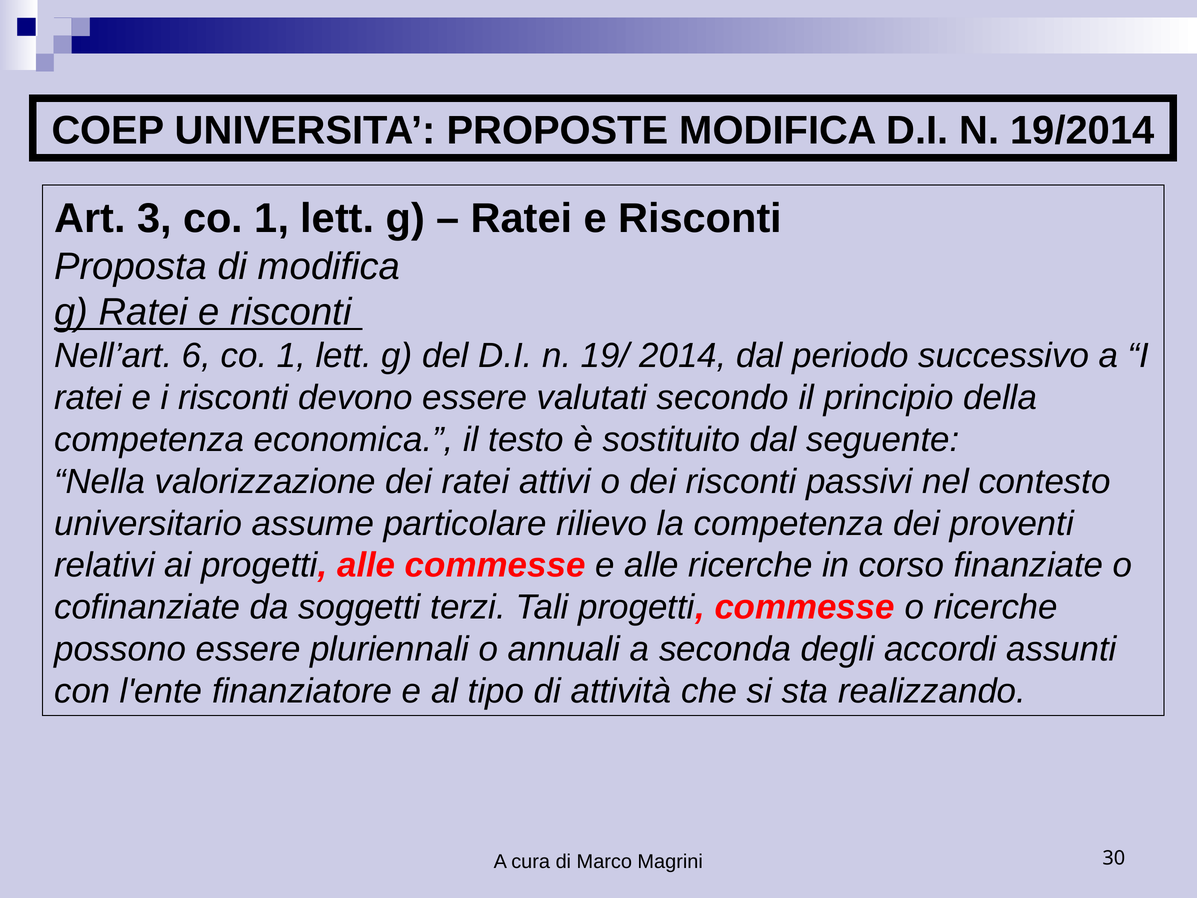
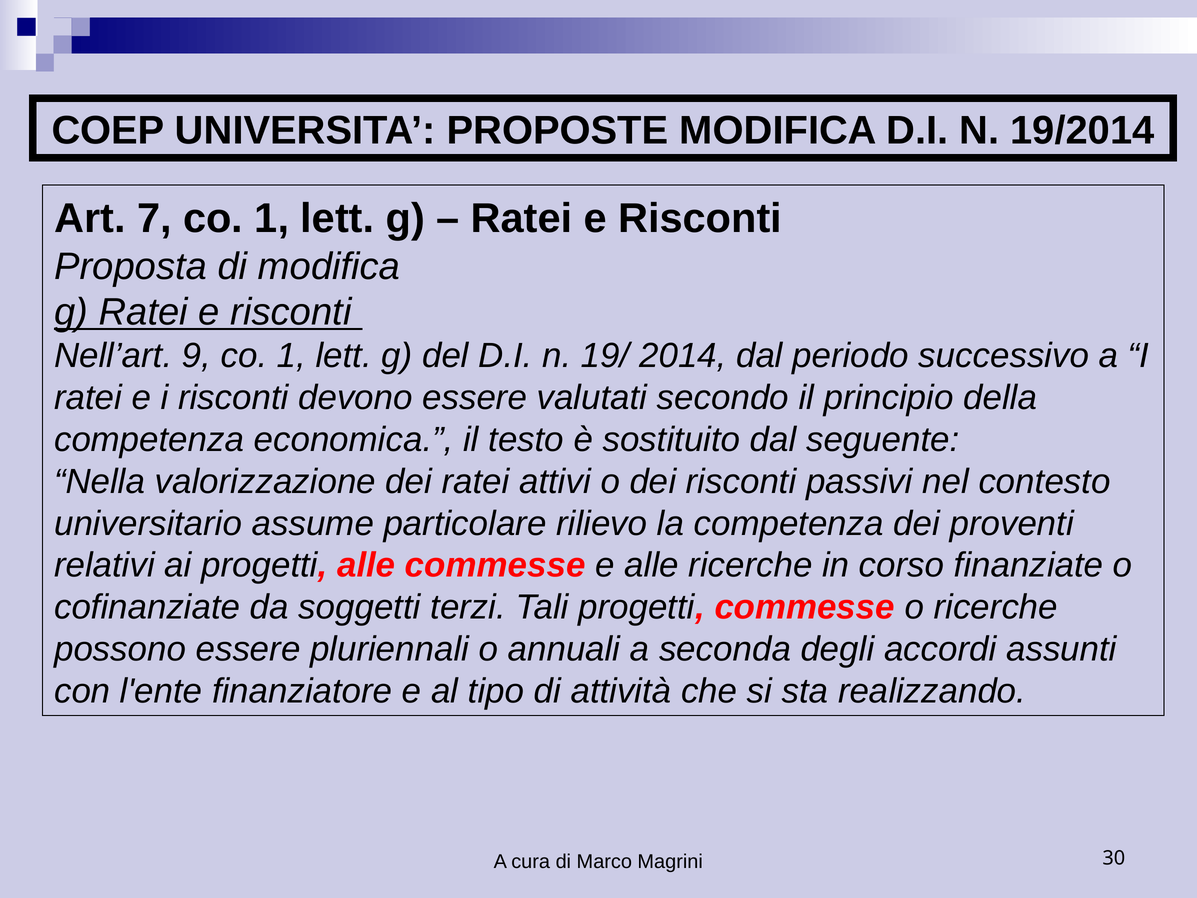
3: 3 -> 7 (154, 219)
6: 6 -> 9 (196, 356)
